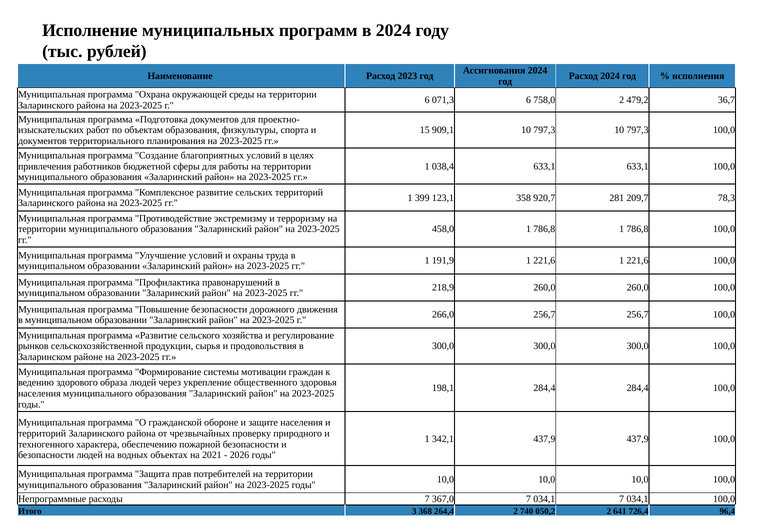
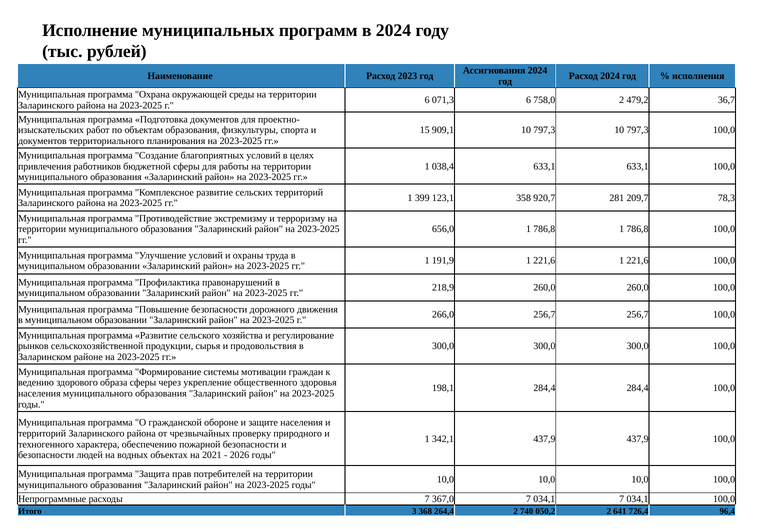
458,0: 458,0 -> 656,0 (443, 230)
образа людей: людей -> сферы (143, 383)
